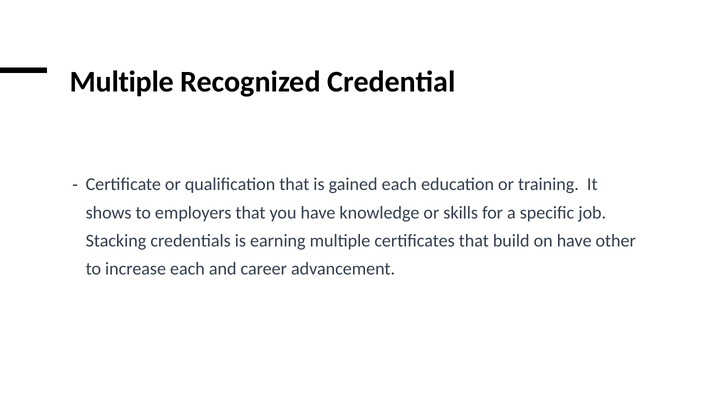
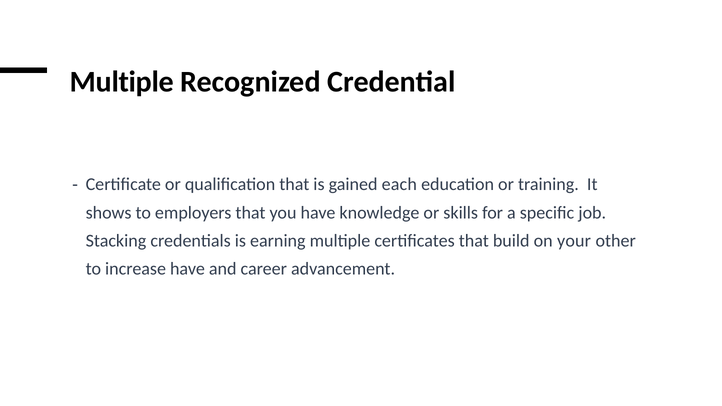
on have: have -> your (574, 241)
increase each: each -> have (188, 269)
